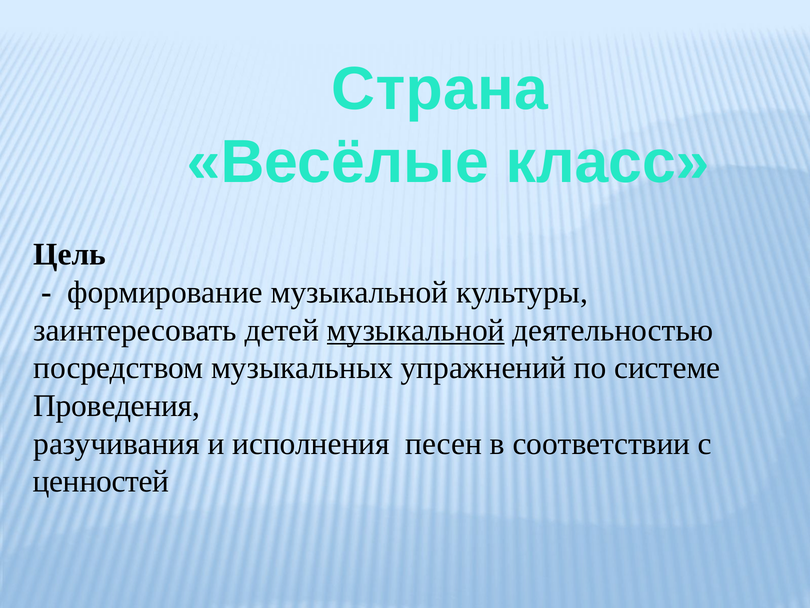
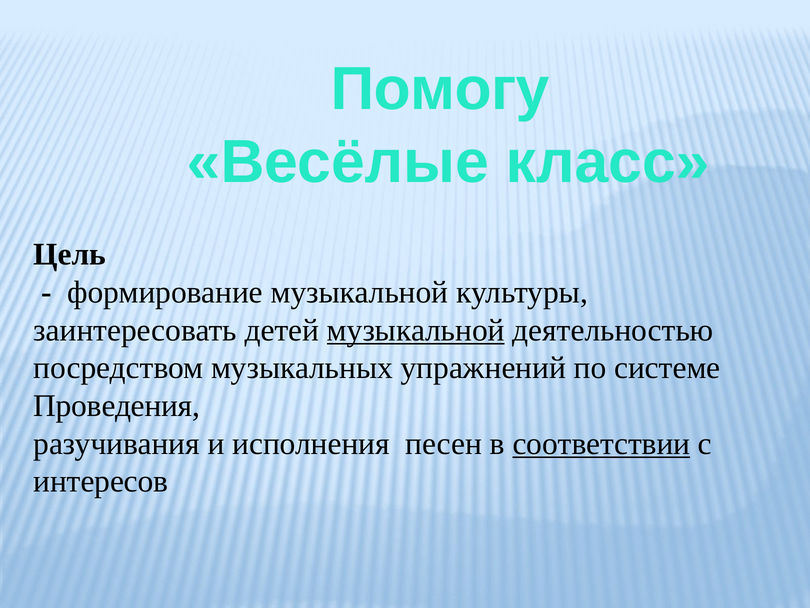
Страна: Страна -> Помогу (440, 89)
соответствии underline: none -> present (601, 443)
ценностей: ценностей -> интересов (101, 481)
